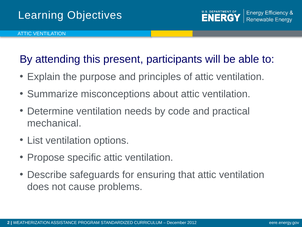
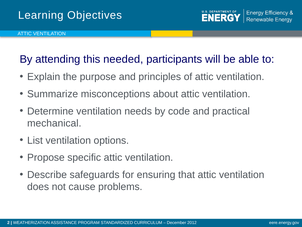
present: present -> needed (123, 59)
